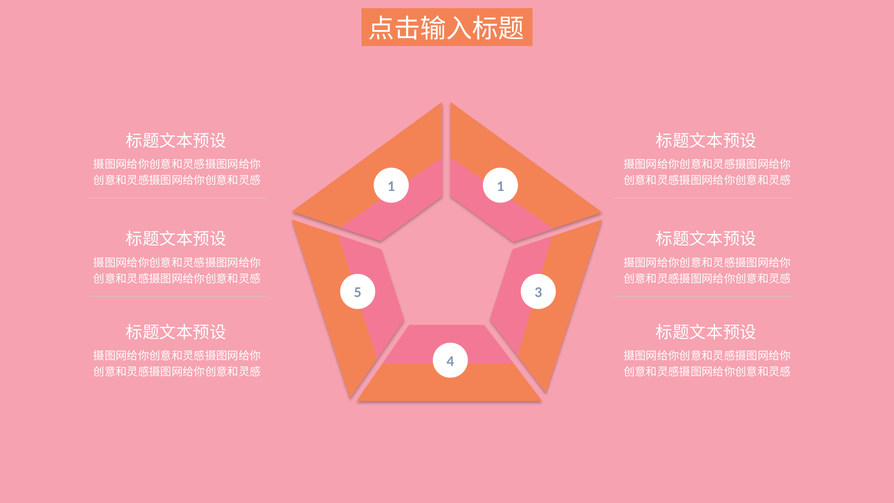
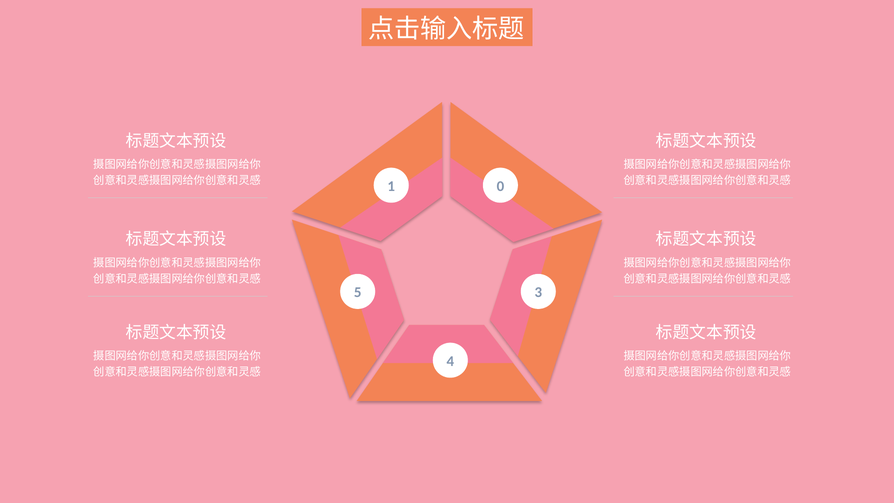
1 1: 1 -> 0 (500, 186)
